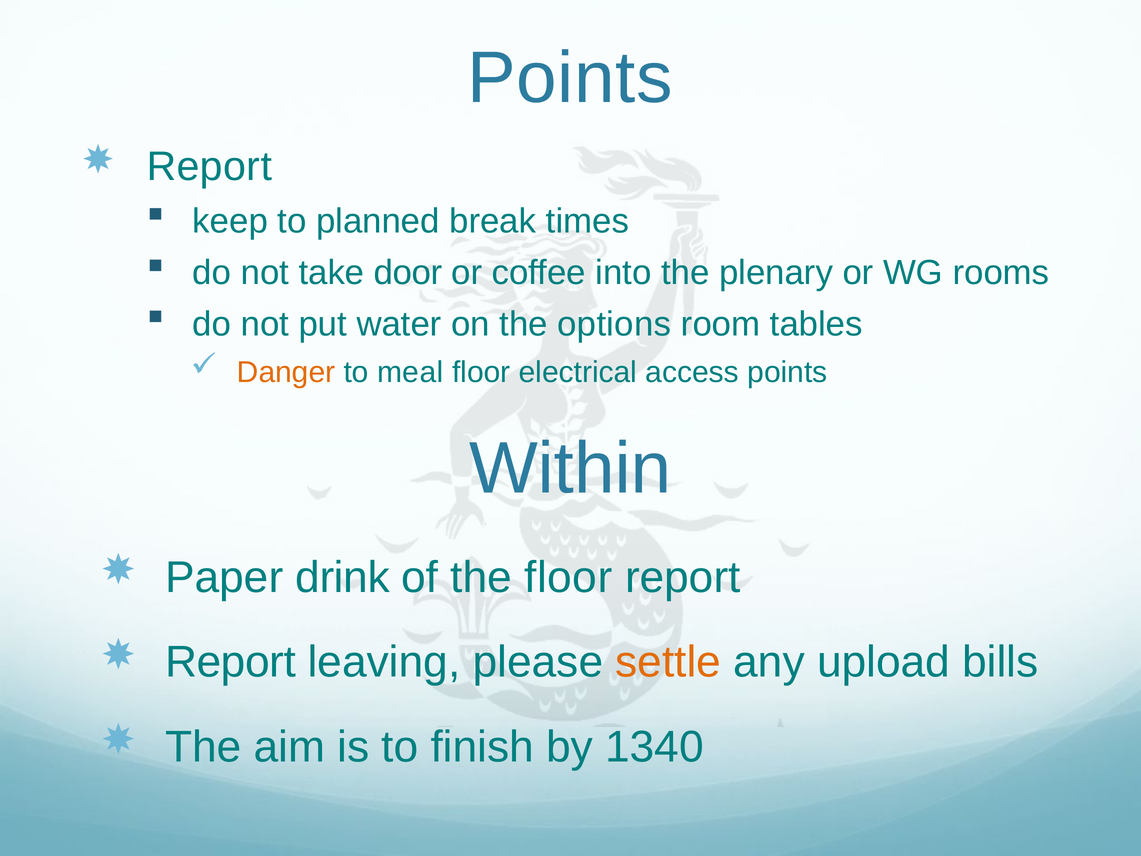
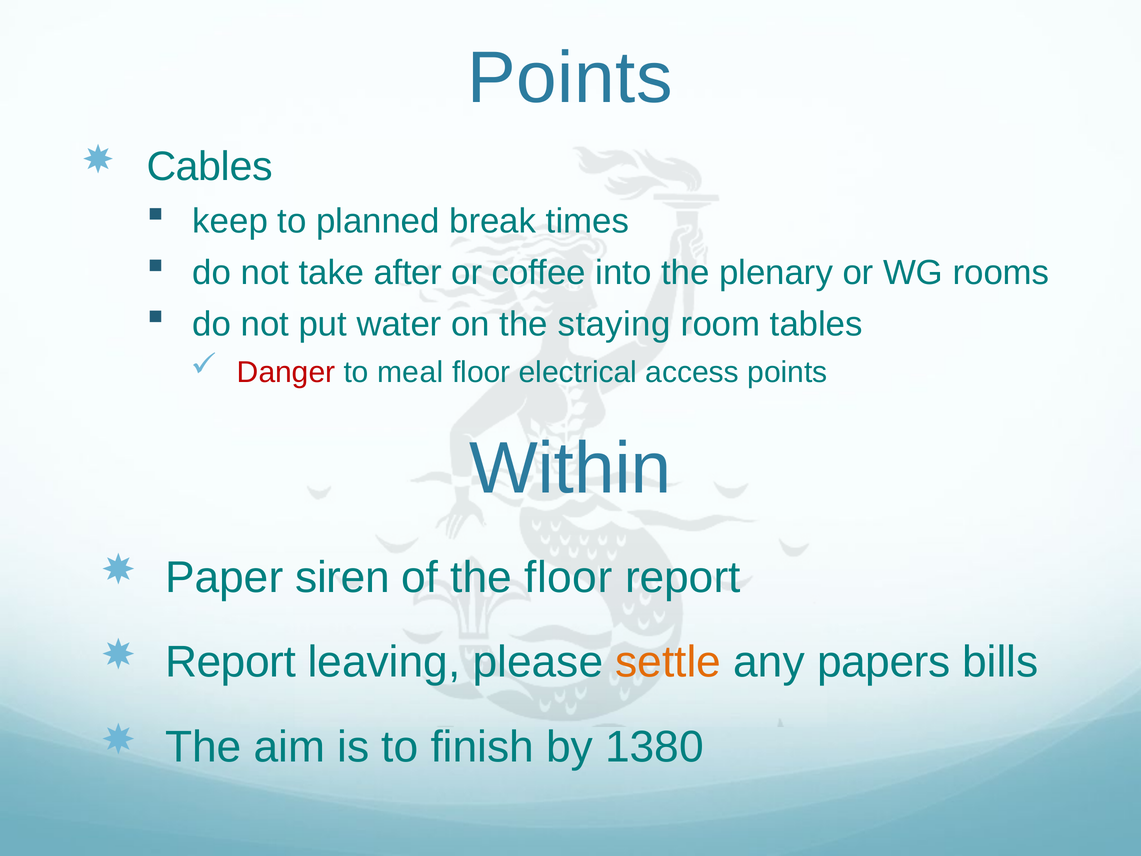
Report: Report -> Cables (210, 167)
door: door -> after (408, 273)
options: options -> staying (614, 324)
Danger colour: orange -> red (286, 372)
drink: drink -> siren (343, 577)
upload: upload -> papers (884, 662)
1340: 1340 -> 1380 (654, 747)
